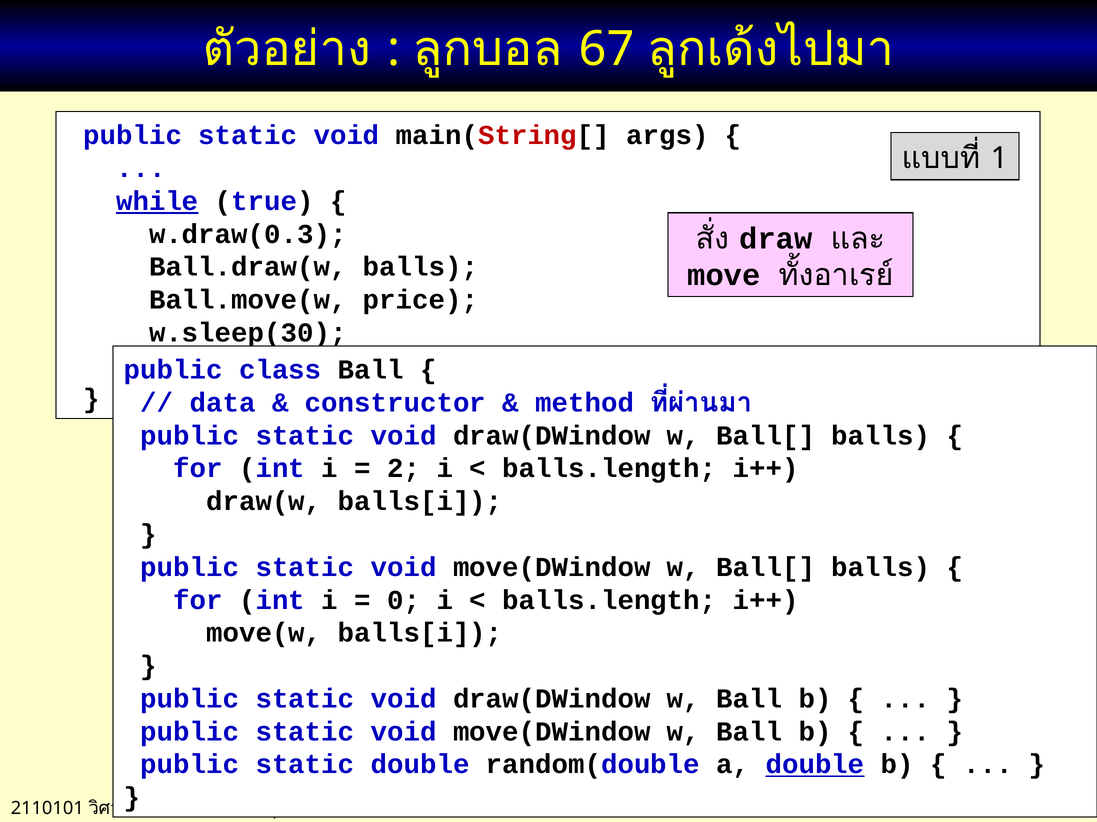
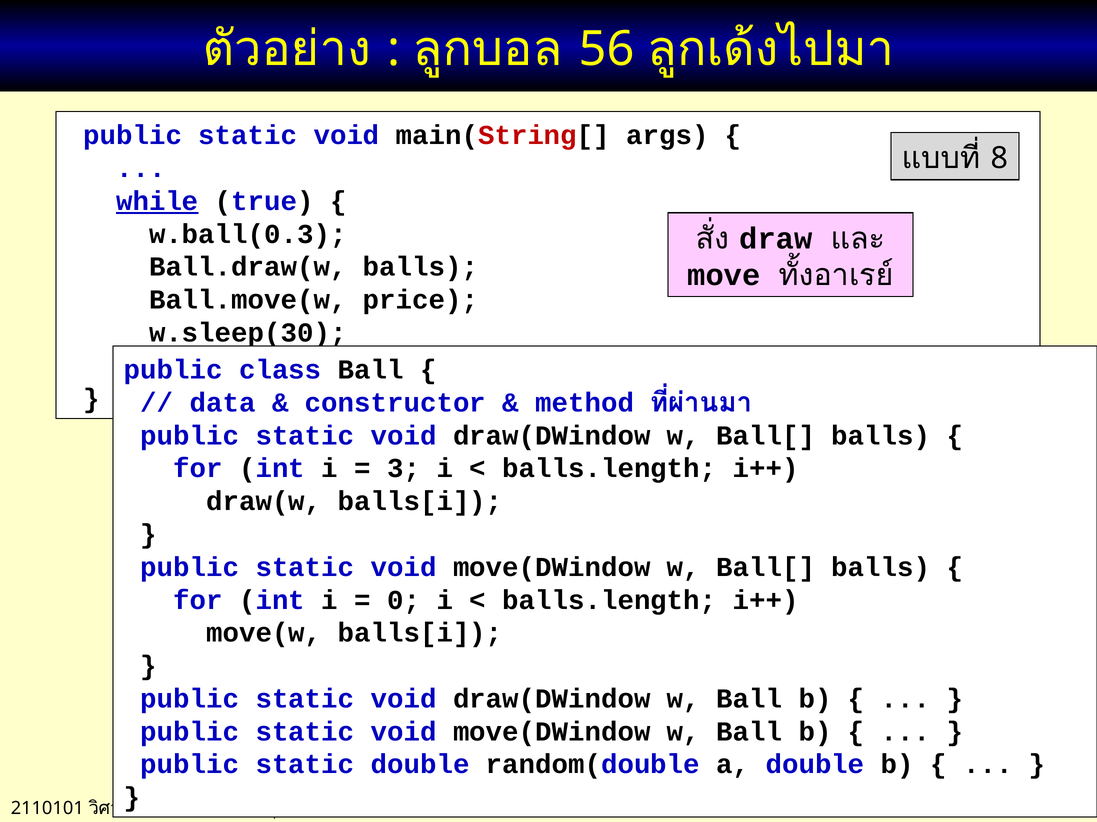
67: 67 -> 56 (607, 49)
1: 1 -> 8 (999, 158)
w.draw(0.3: w.draw(0.3 -> w.ball(0.3 (248, 234)
2: 2 -> 3 (404, 469)
double underline: present -> none (815, 765)
